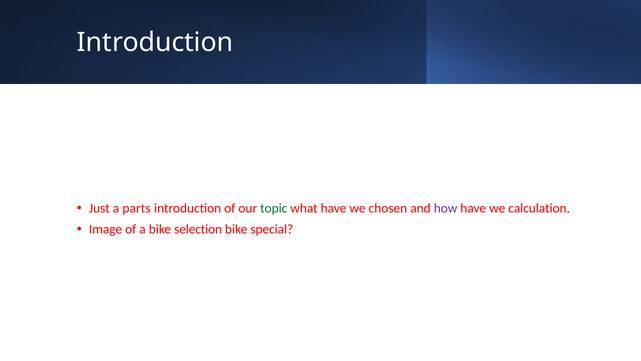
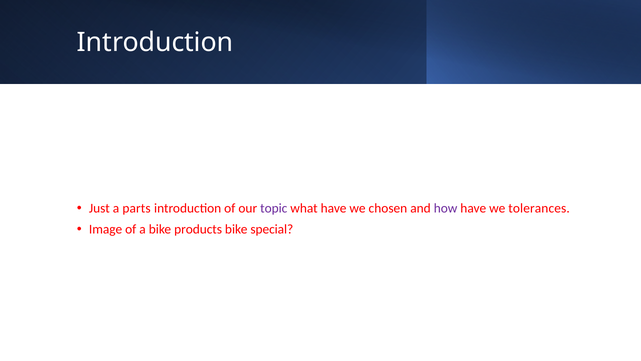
topic colour: green -> purple (274, 208)
calculation: calculation -> tolerances (539, 208)
selection: selection -> products (198, 229)
